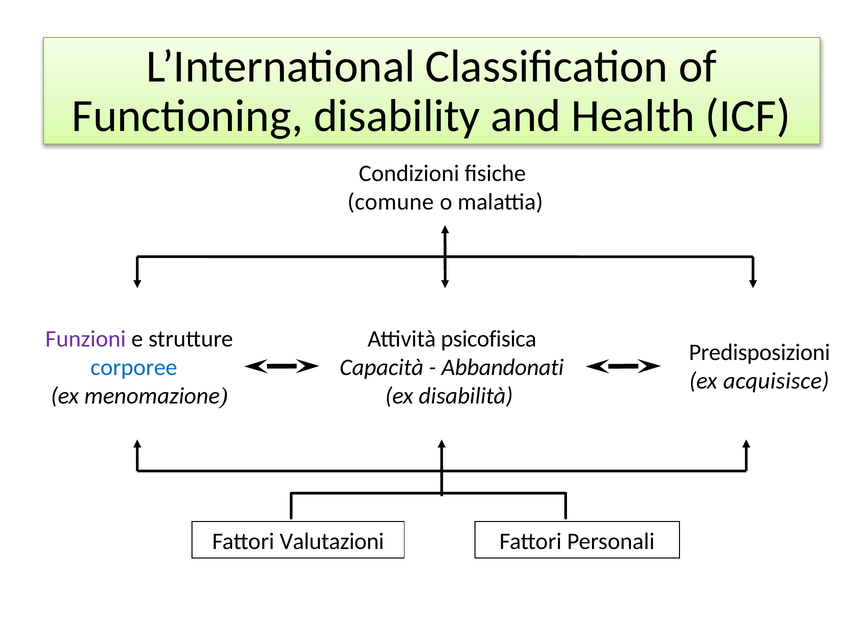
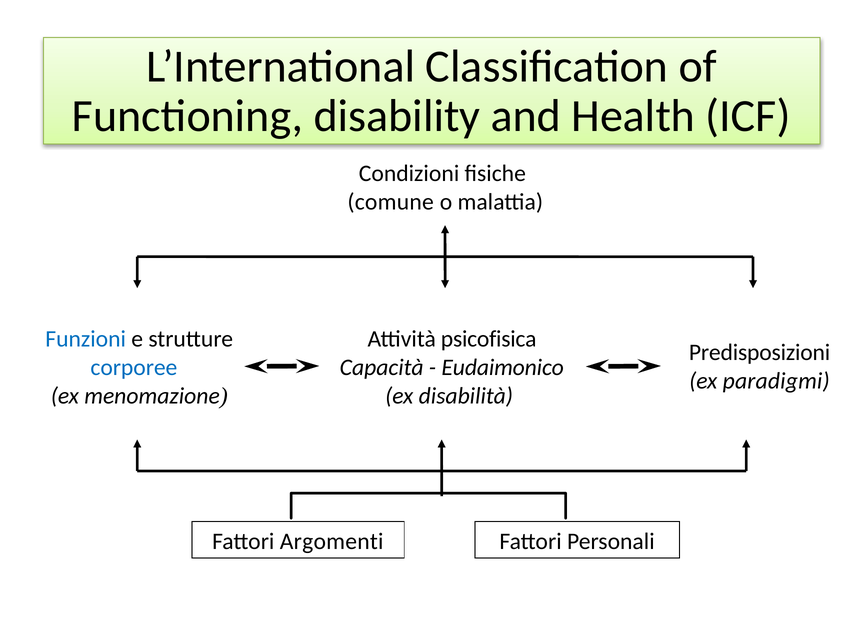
Funzioni colour: purple -> blue (86, 339)
Abbandonati: Abbandonati -> Eudaimonico (503, 367)
acquisisce: acquisisce -> paradigmi (776, 380)
Valutazioni: Valutazioni -> Argomenti (332, 541)
